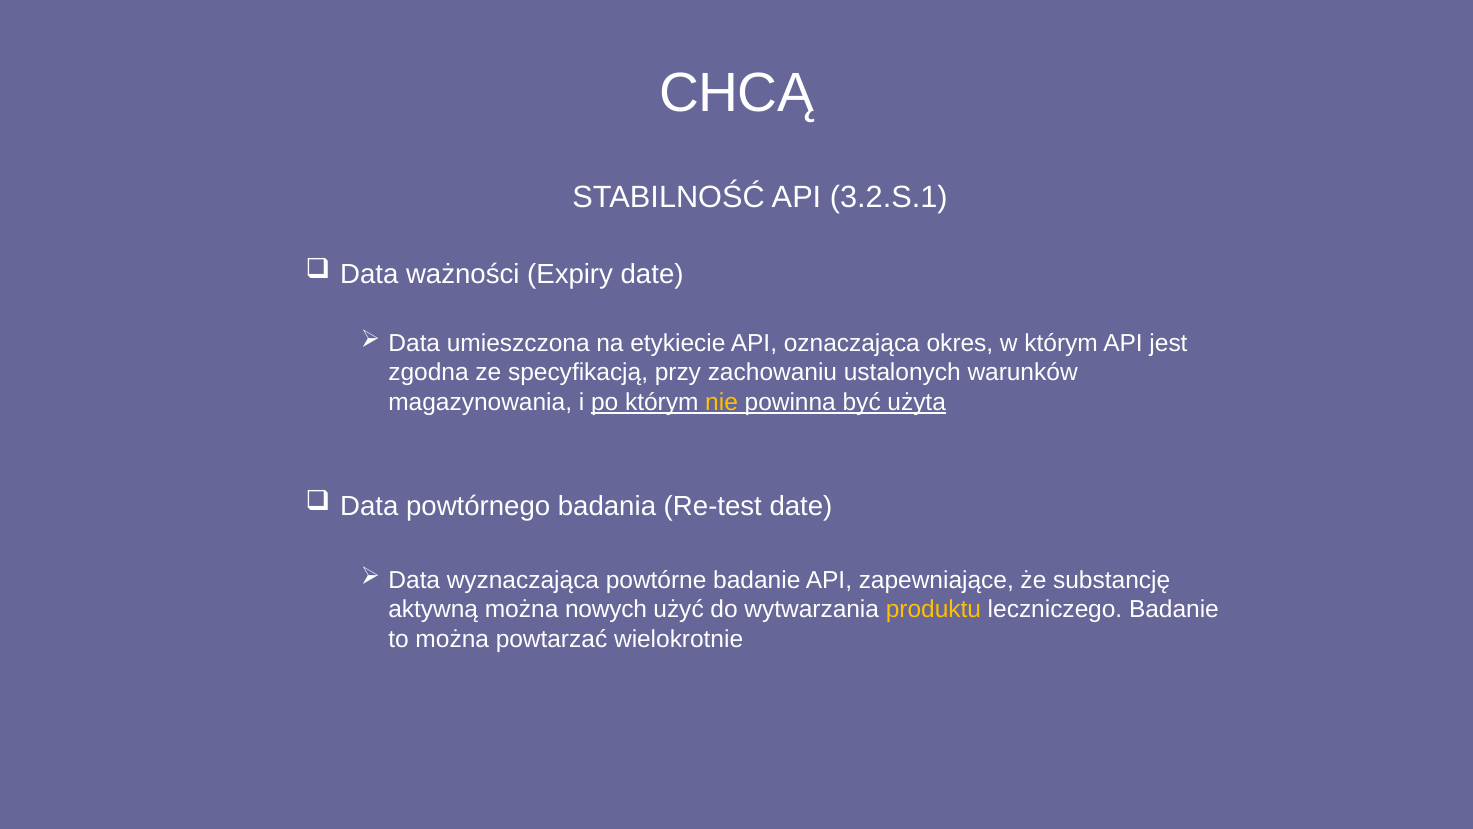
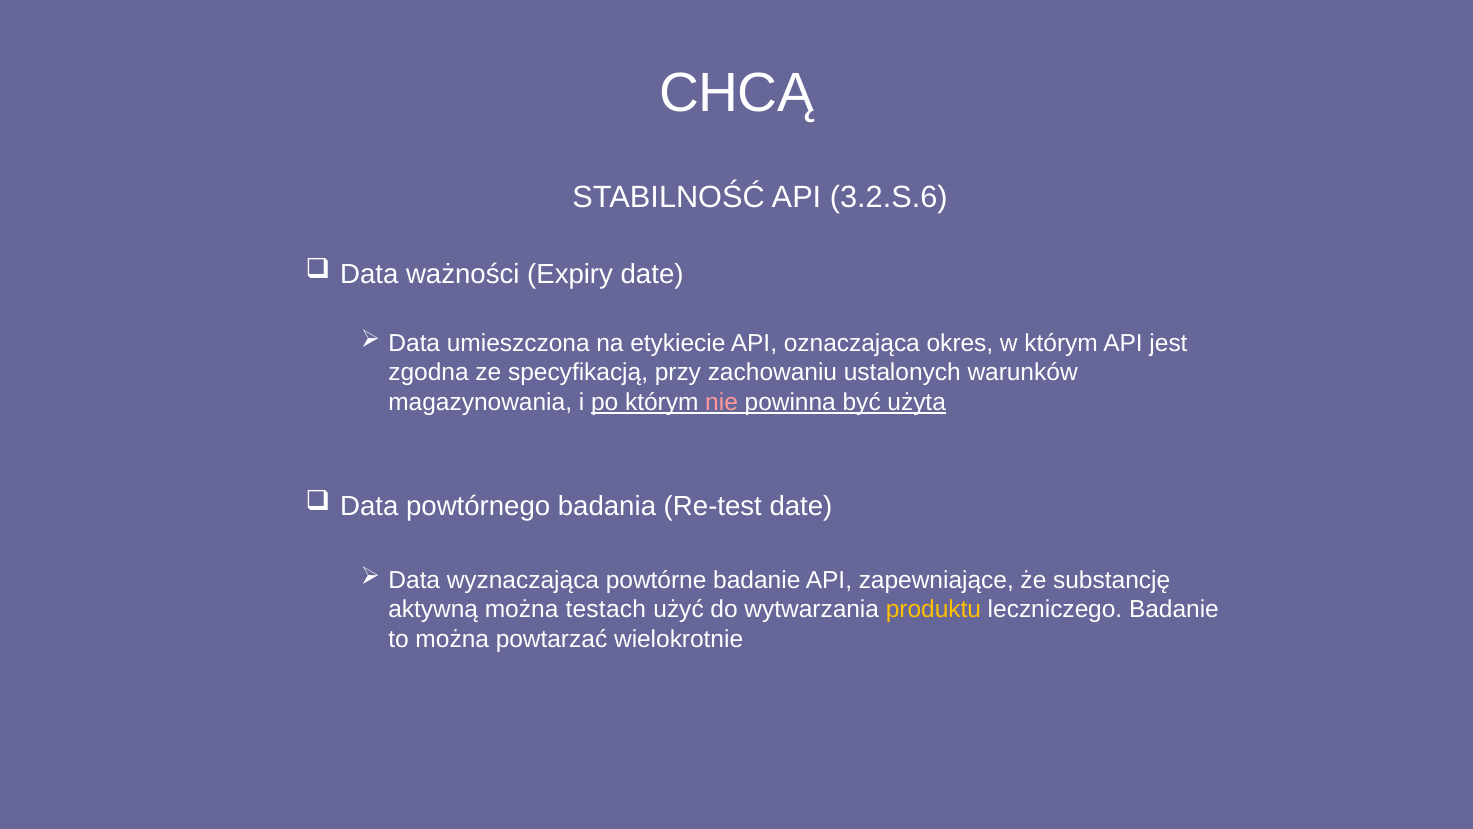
3.2.S.1: 3.2.S.1 -> 3.2.S.6 (889, 197)
nie colour: yellow -> pink (722, 402)
nowych: nowych -> testach (606, 609)
